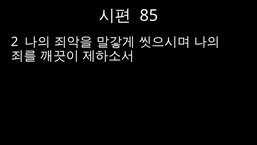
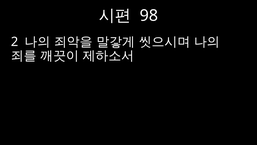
85: 85 -> 98 (149, 15)
